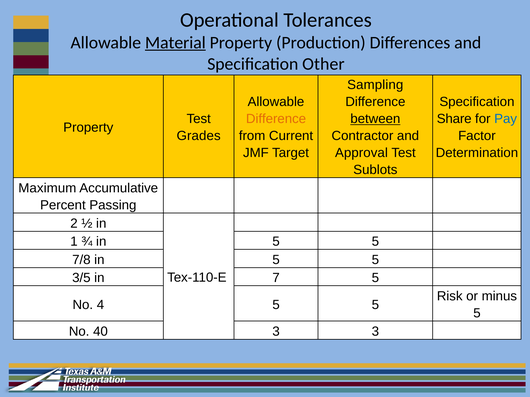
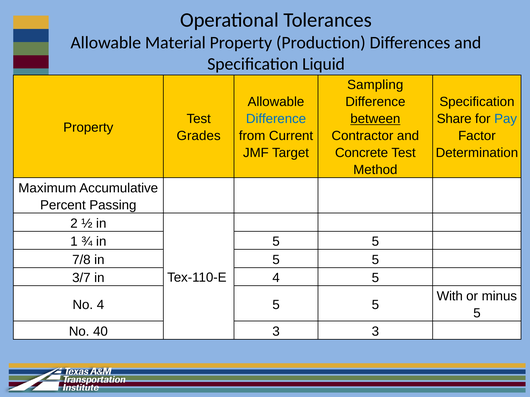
Material underline: present -> none (175, 43)
Other: Other -> Liquid (324, 64)
Difference colour: orange -> blue (276, 119)
Approval: Approval -> Concrete (362, 153)
Sublots: Sublots -> Method (375, 170)
3/5: 3/5 -> 3/7 (81, 278)
in 7: 7 -> 4 (276, 278)
Risk: Risk -> With (450, 297)
